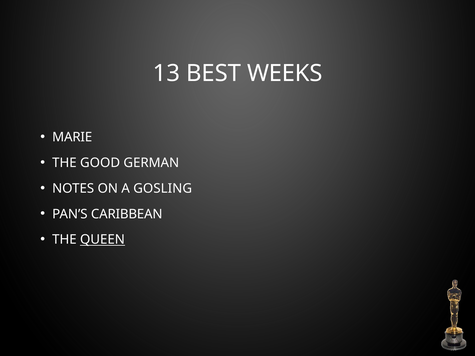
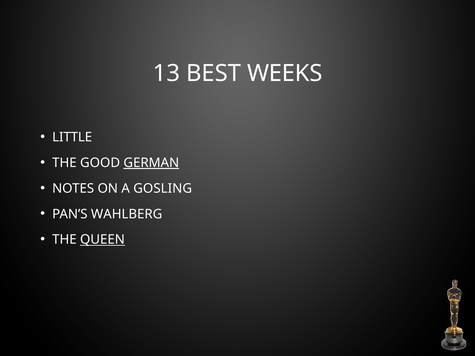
MARIE: MARIE -> LITTLE (72, 137)
GERMAN underline: none -> present (151, 163)
CARIBBEAN: CARIBBEAN -> WAHLBERG (127, 214)
